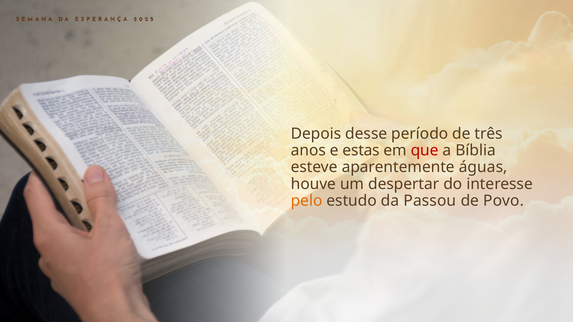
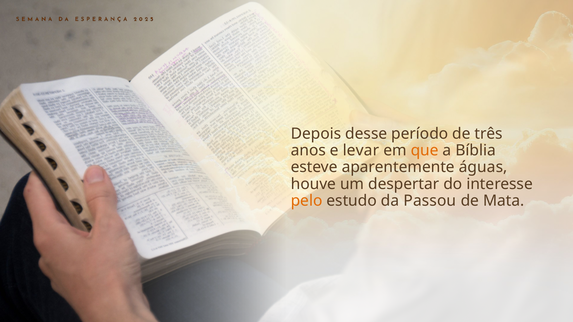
estas: estas -> levar (361, 151)
que colour: red -> orange (425, 151)
Povo: Povo -> Mata (504, 201)
